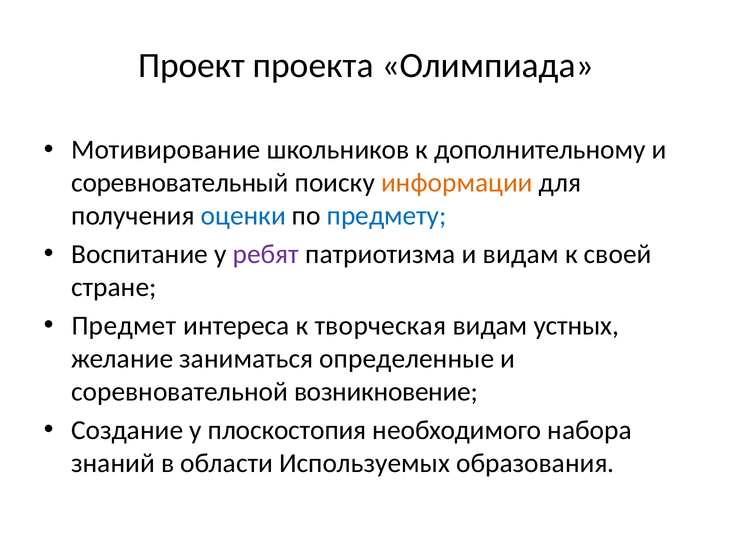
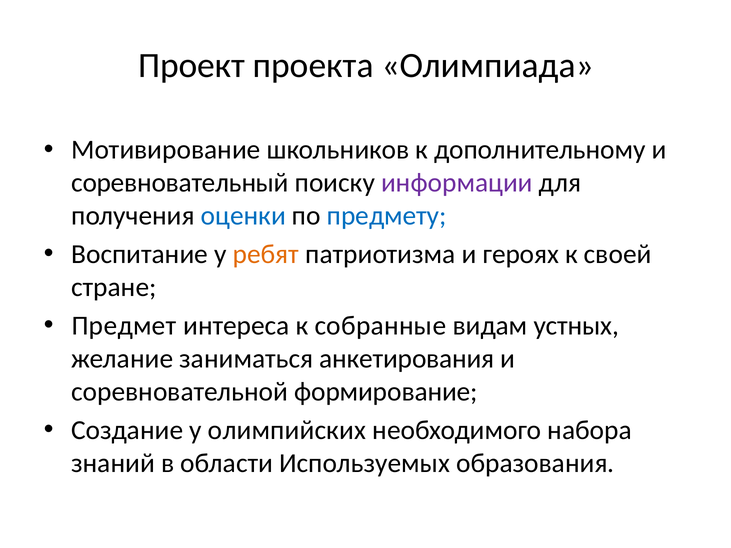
информации colour: orange -> purple (457, 183)
ребят colour: purple -> orange (266, 254)
и видам: видам -> героях (521, 254)
творческая: творческая -> собранные (380, 326)
определенные: определенные -> анкетирования (407, 359)
возникновение: возникновение -> формирование (386, 392)
плоскостопия: плоскостопия -> олимпийских (287, 430)
